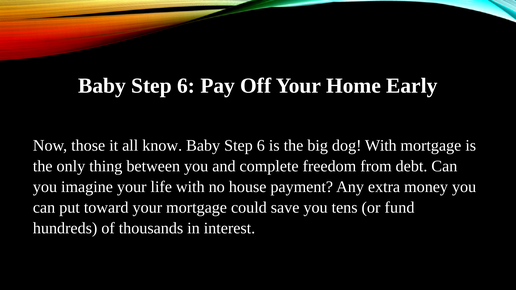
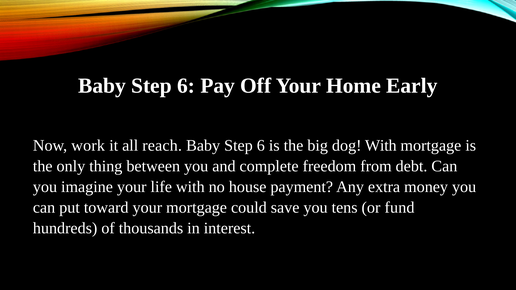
those: those -> work (88, 146)
know: know -> reach (162, 146)
